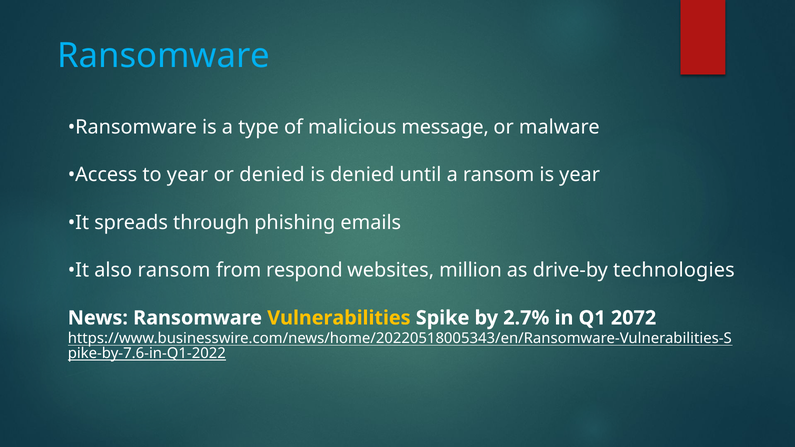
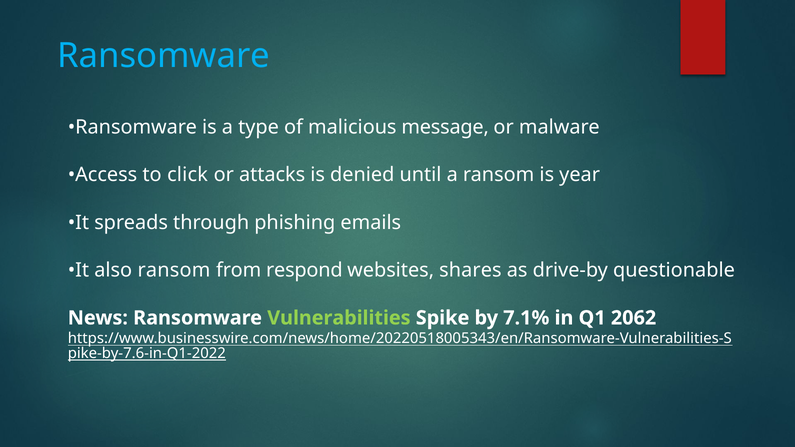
to year: year -> click (188, 175)
or denied: denied -> attacks (272, 175)
million: million -> shares (470, 270)
technologies: technologies -> questionable (674, 270)
Vulnerabilities colour: yellow -> light green (339, 318)
2.7%: 2.7% -> 7.1% (526, 318)
2072: 2072 -> 2062 (634, 318)
